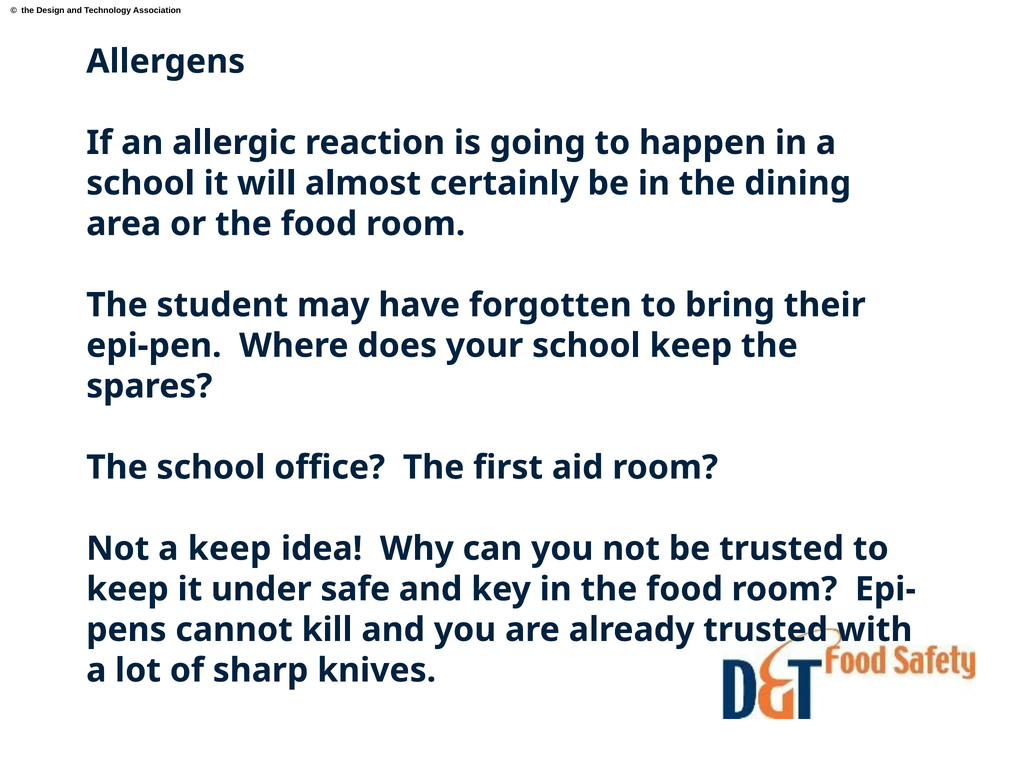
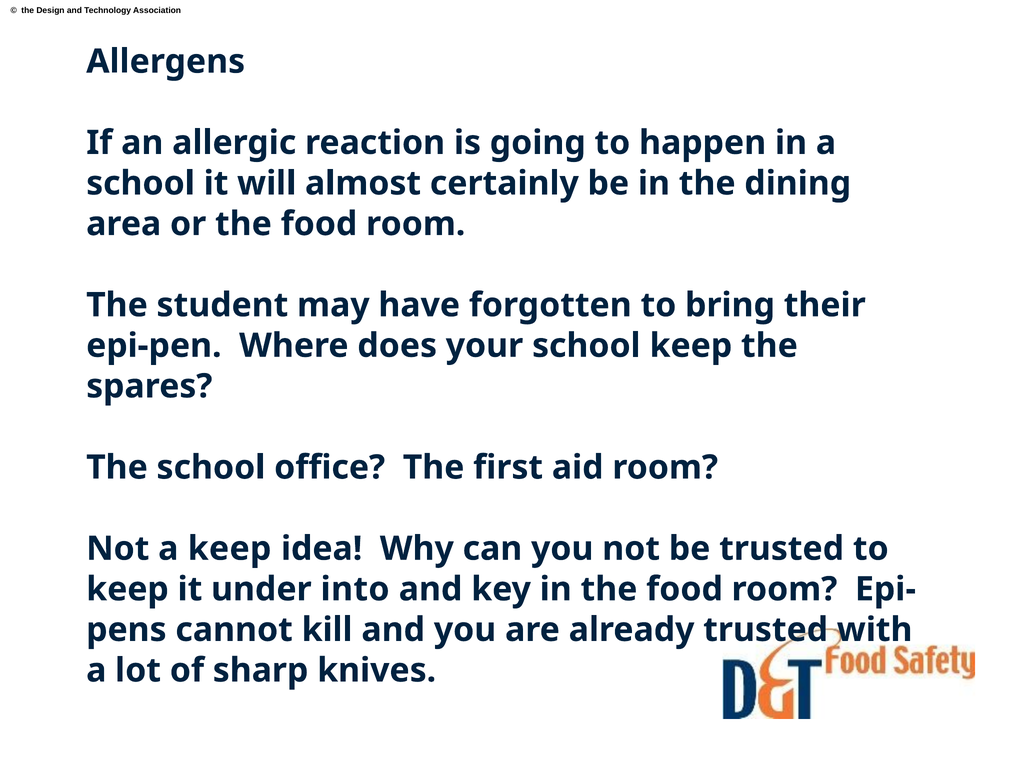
safe: safe -> into (355, 589)
